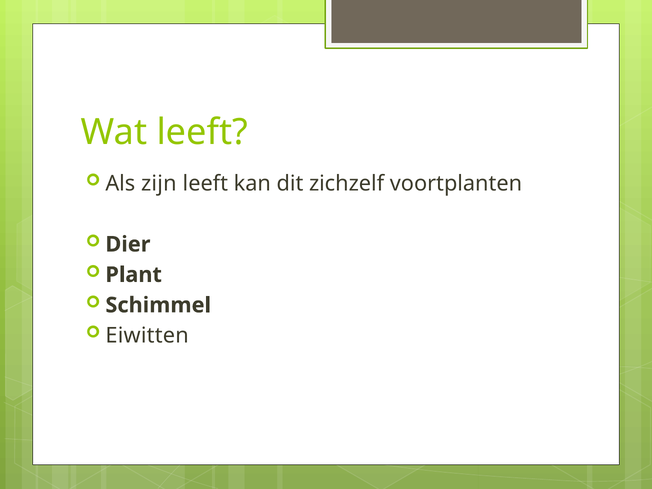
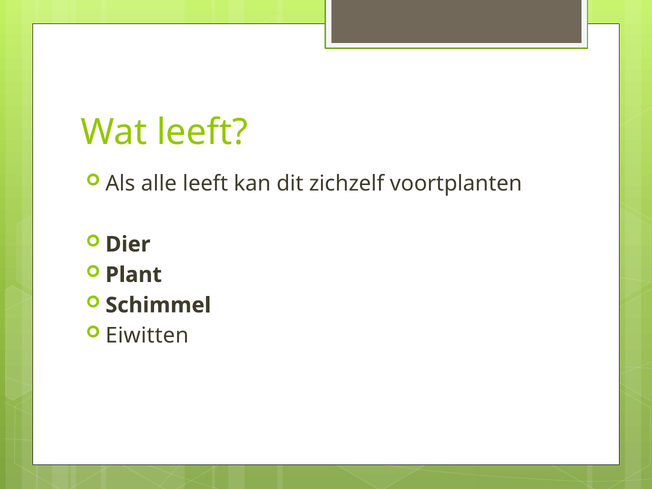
zijn: zijn -> alle (159, 184)
